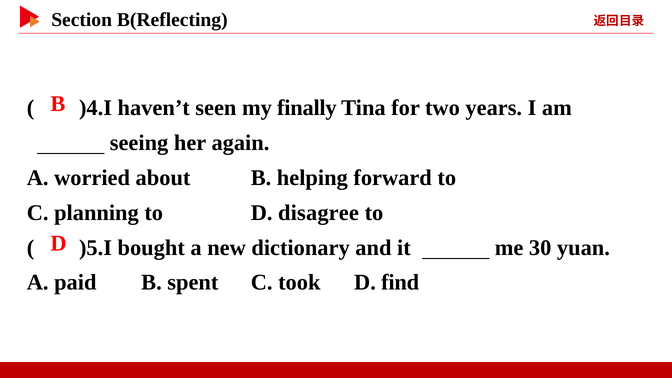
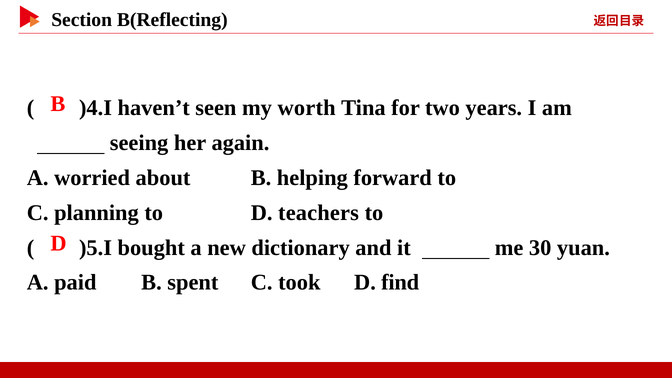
finally: finally -> worth (307, 108)
disagree: disagree -> teachers (318, 213)
